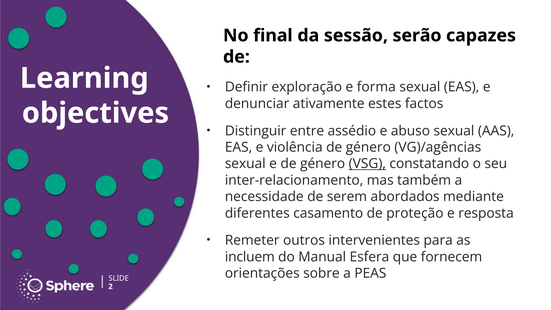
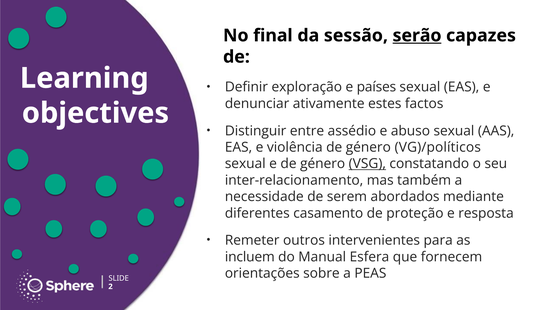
serão underline: none -> present (417, 35)
forma: forma -> países (376, 87)
VG)/agências: VG)/agências -> VG)/políticos (438, 147)
